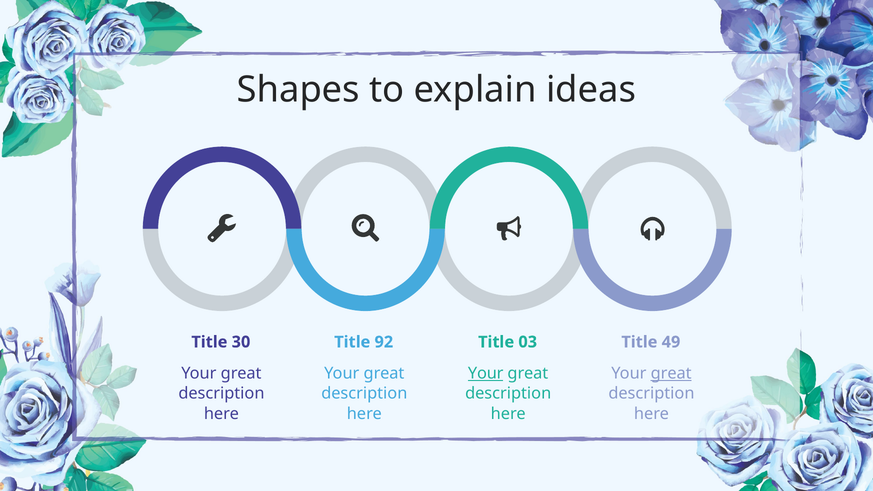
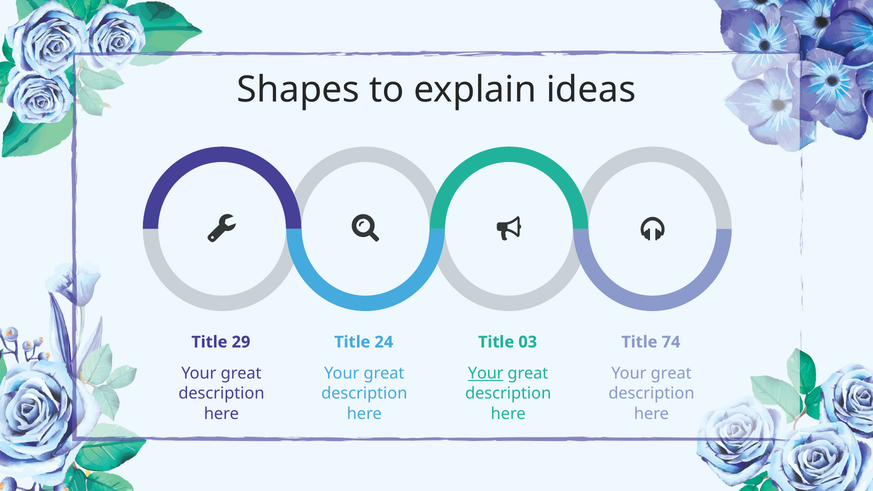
30: 30 -> 29 (241, 342)
92: 92 -> 24 (384, 342)
49: 49 -> 74 (671, 342)
great underline: present -> none (671, 373)
